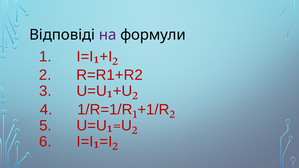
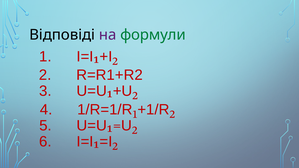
формули colour: black -> green (153, 35)
